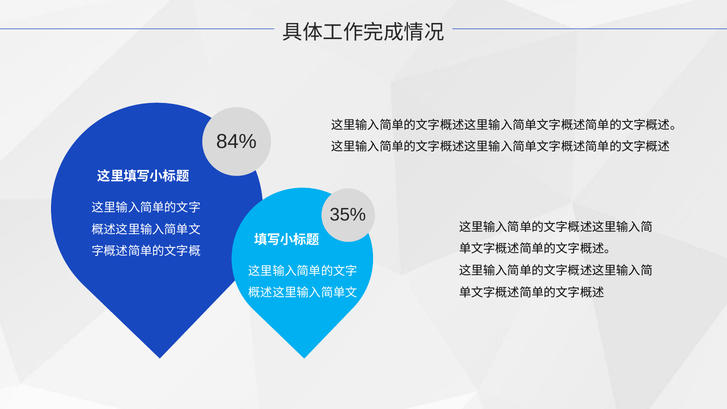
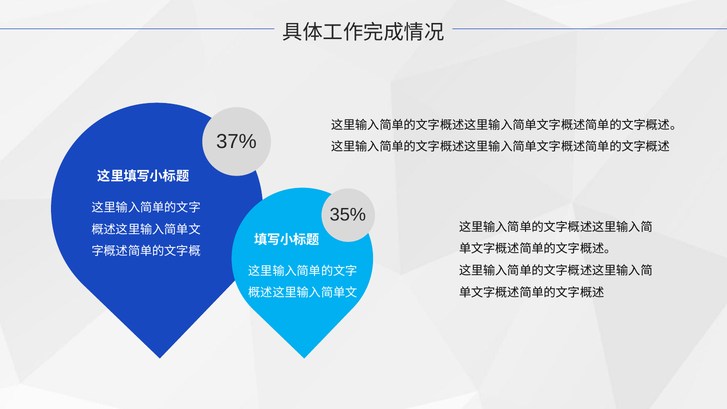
84%: 84% -> 37% (236, 141)
